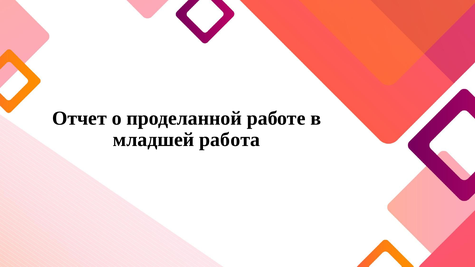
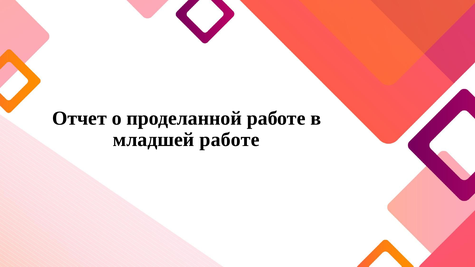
младшей работа: работа -> работе (230, 140)
